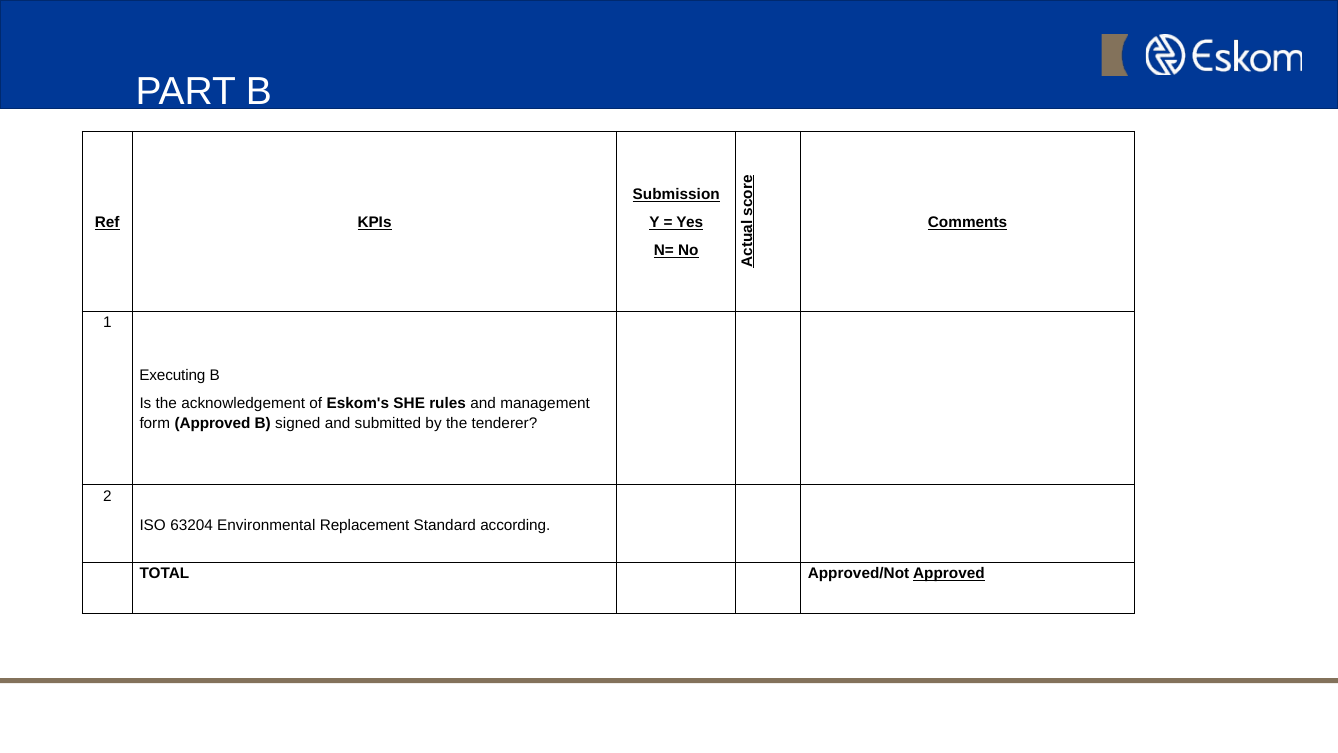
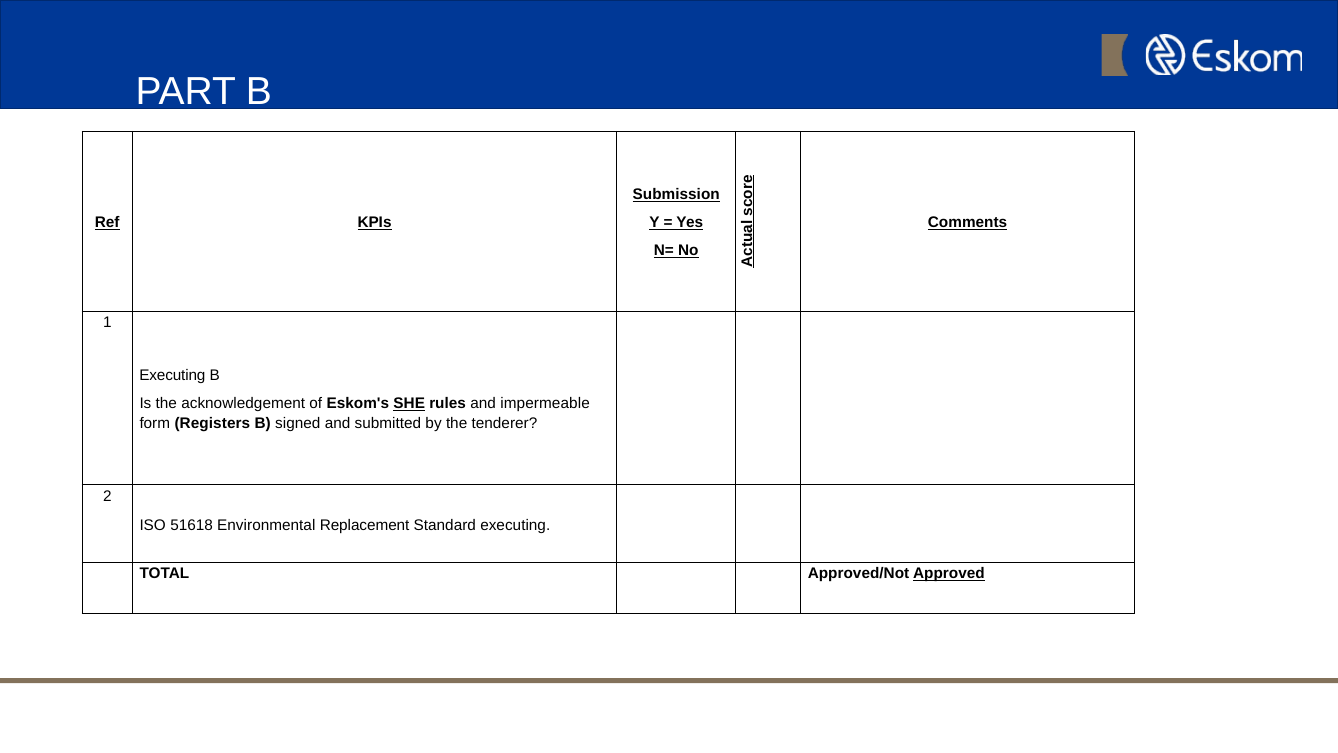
SHE underline: none -> present (409, 404)
management: management -> impermeable (545, 404)
form Approved: Approved -> Registers (212, 423)
63204: 63204 -> 51618 (192, 525)
Standard according: according -> executing (515, 525)
